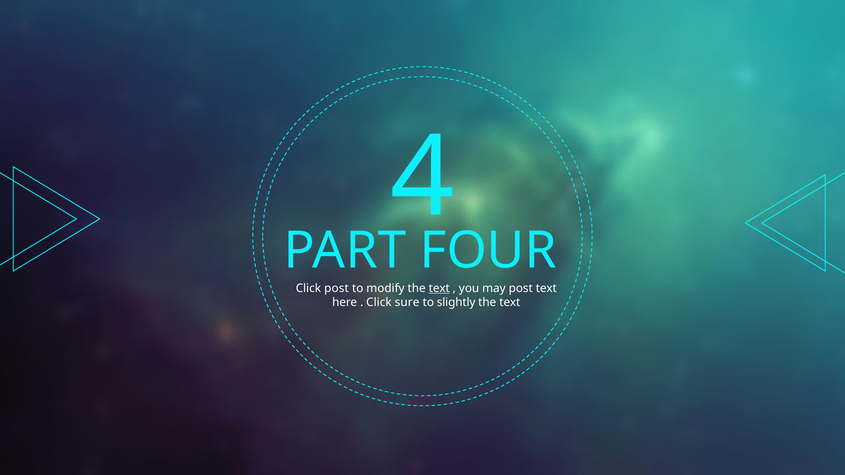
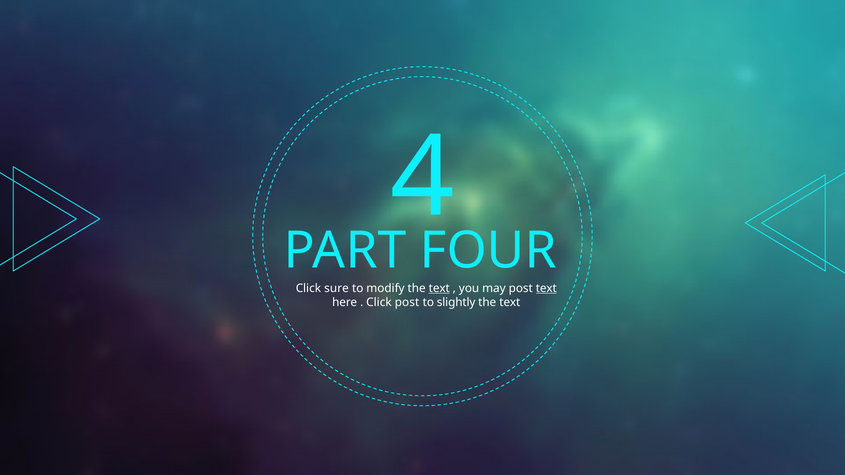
Click post: post -> sure (336, 289)
text underline: none -> present (546, 289)
Click sure: sure -> post (407, 303)
